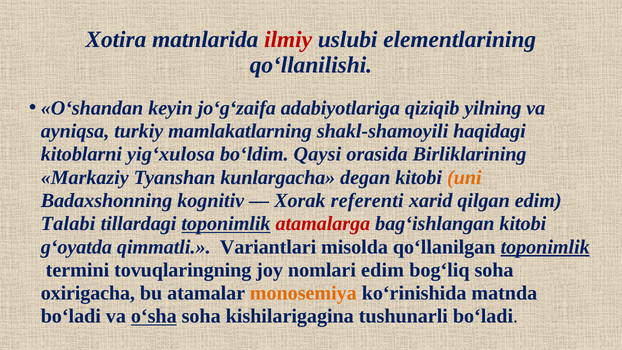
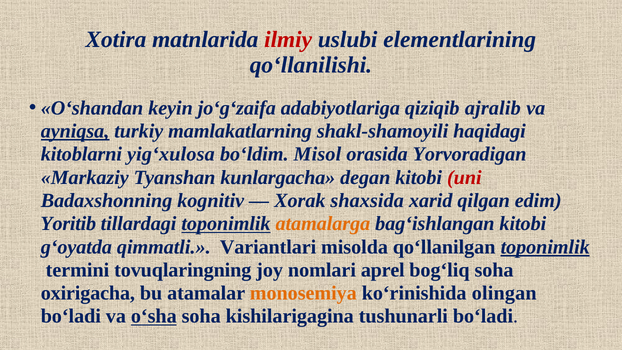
yilning: yilning -> ajralib (493, 108)
ayniqsa underline: none -> present (75, 131)
Qaysi: Qaysi -> Misol (317, 154)
Birliklarining: Birliklarining -> Yorvoradigan (470, 154)
uni colour: orange -> red (464, 177)
referenti: referenti -> shaxsida (367, 201)
Talabi: Talabi -> Yoritib (68, 224)
atamalarga colour: red -> orange (323, 224)
nomlari edim: edim -> aprel (383, 270)
matnda: matnda -> olingan (504, 293)
